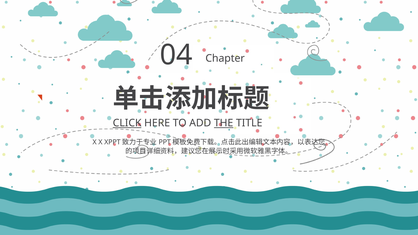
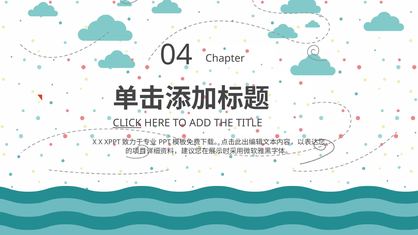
THE underline: present -> none (224, 123)
